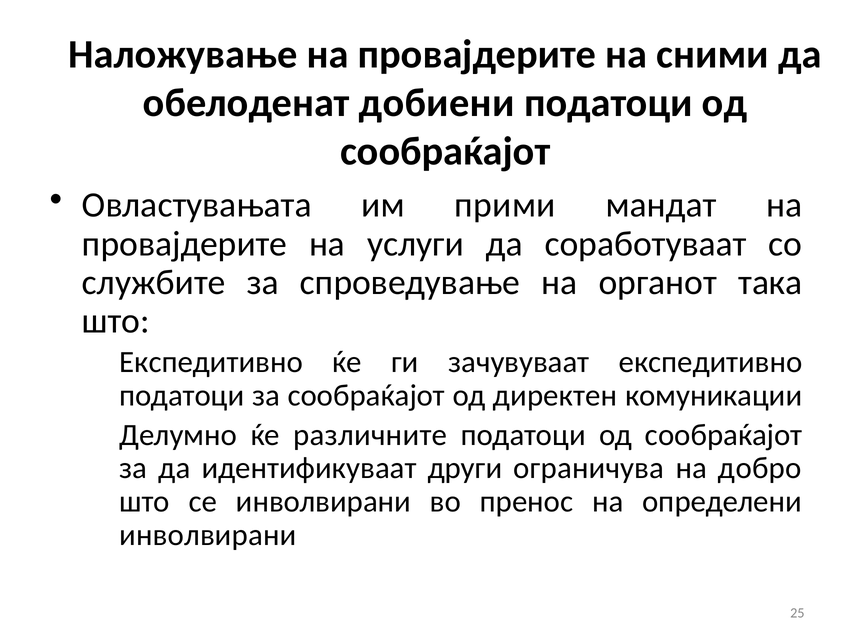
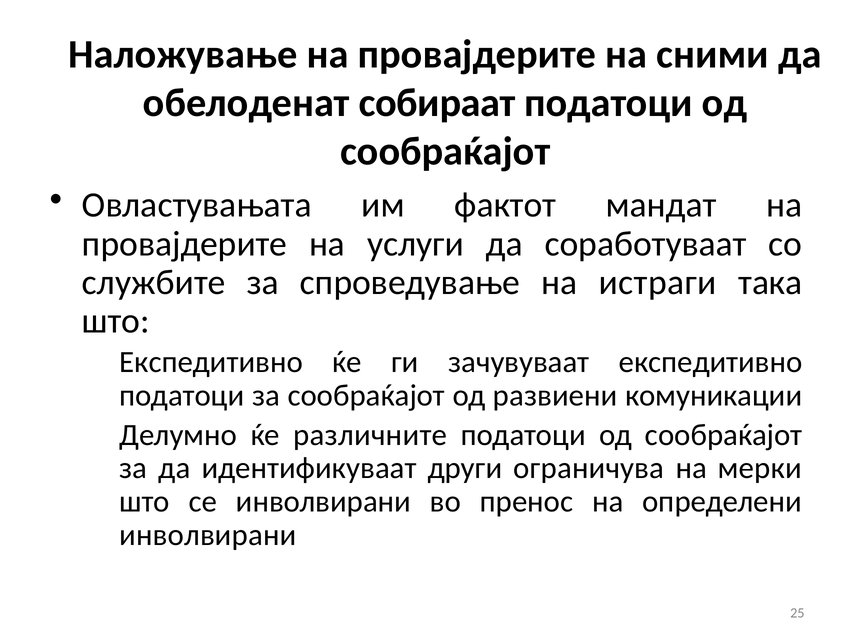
добиени: добиени -> собираат (437, 103)
прими: прими -> фактот (505, 205)
органот: органот -> истраги (658, 282)
директен: директен -> развиени (555, 395)
добро: добро -> мерки (760, 468)
